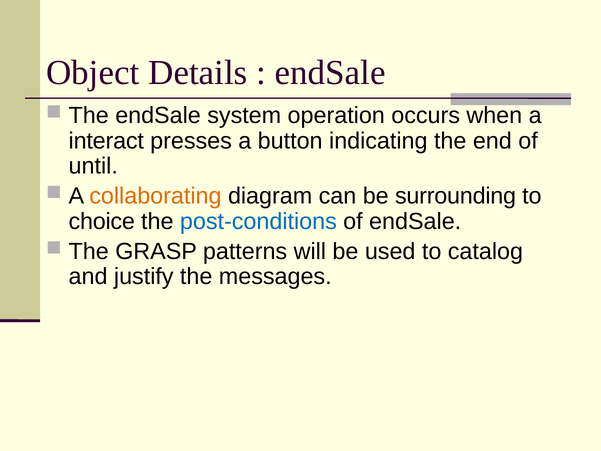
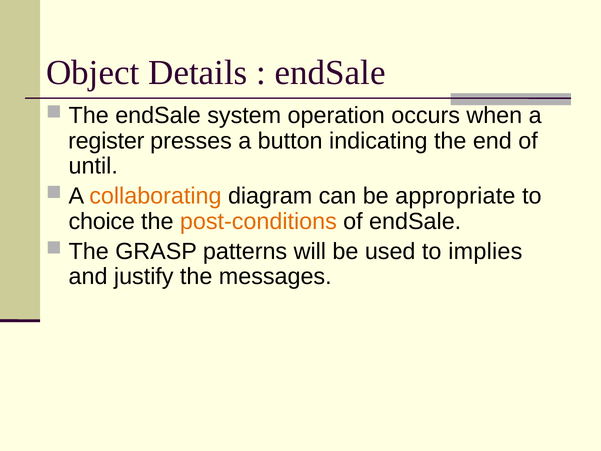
interact: interact -> register (106, 141)
surrounding: surrounding -> appropriate (455, 196)
post-conditions colour: blue -> orange (258, 221)
catalog: catalog -> implies (485, 251)
